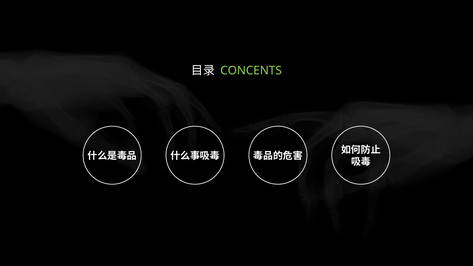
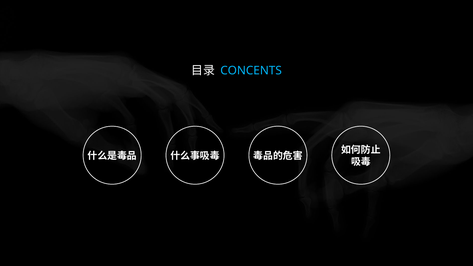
CONCENTS colour: light green -> light blue (251, 70)
